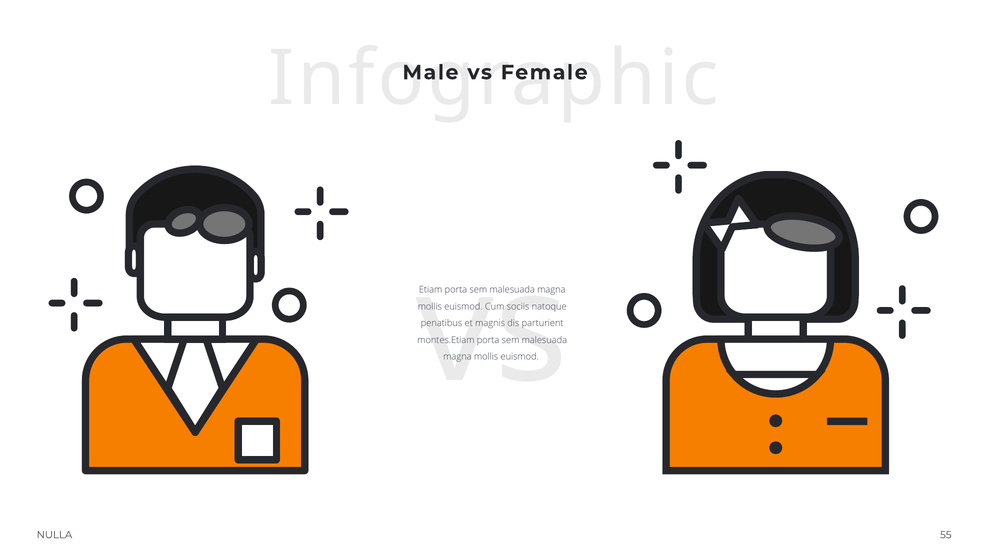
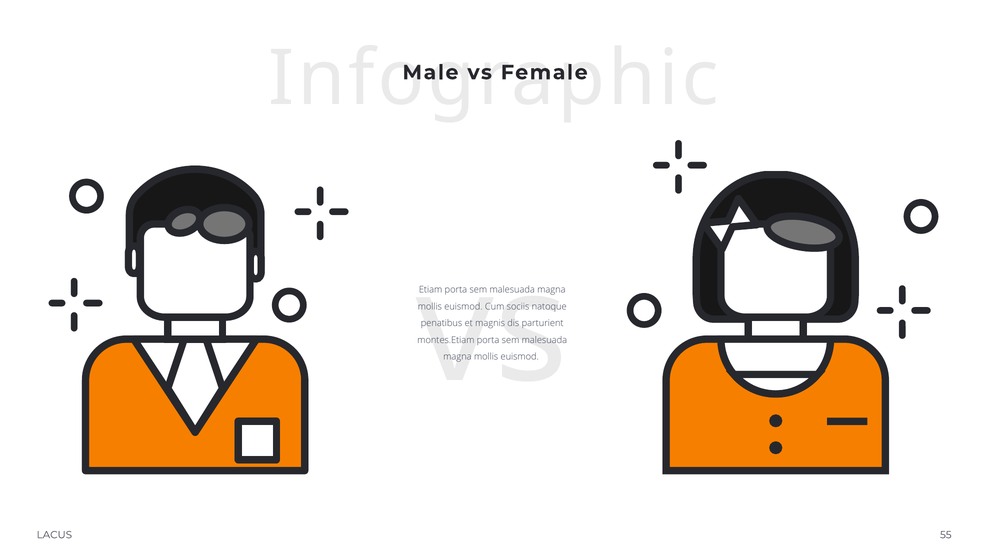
NULLA: NULLA -> LACUS (54, 535)
